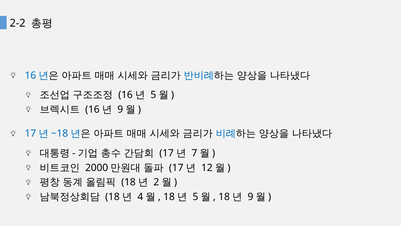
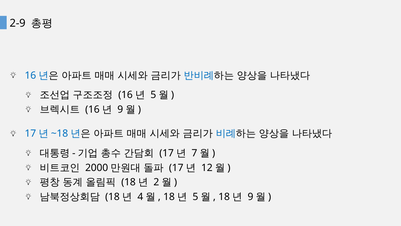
2-2: 2-2 -> 2-9 (18, 23)
